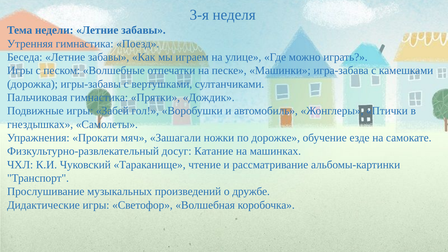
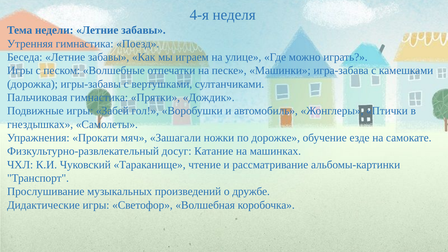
3-я: 3-я -> 4-я (199, 15)
